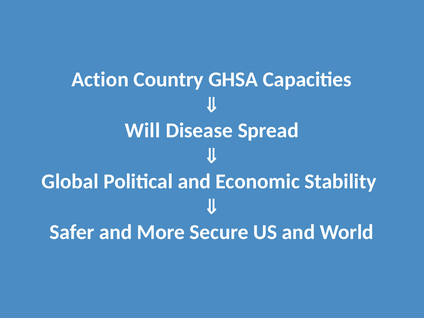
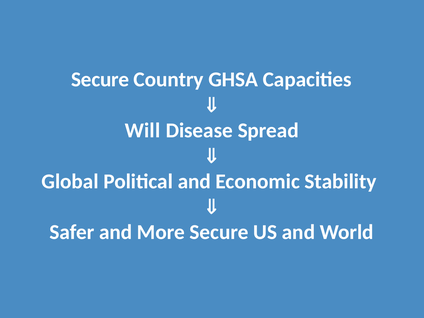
Action: Action -> Secure (100, 80)
